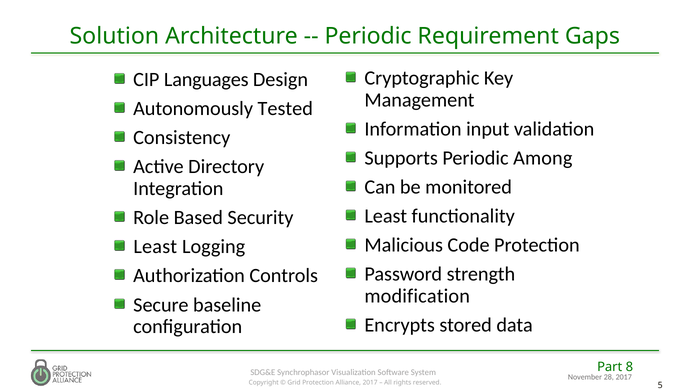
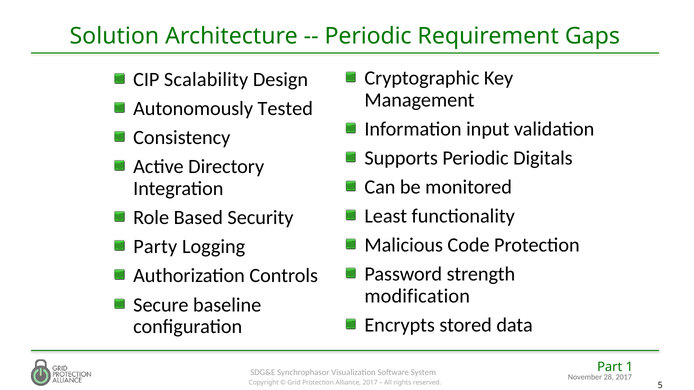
Languages: Languages -> Scalability (206, 80)
Among: Among -> Digitals (543, 158)
Least: Least -> Party (155, 247)
8: 8 -> 1 (629, 367)
